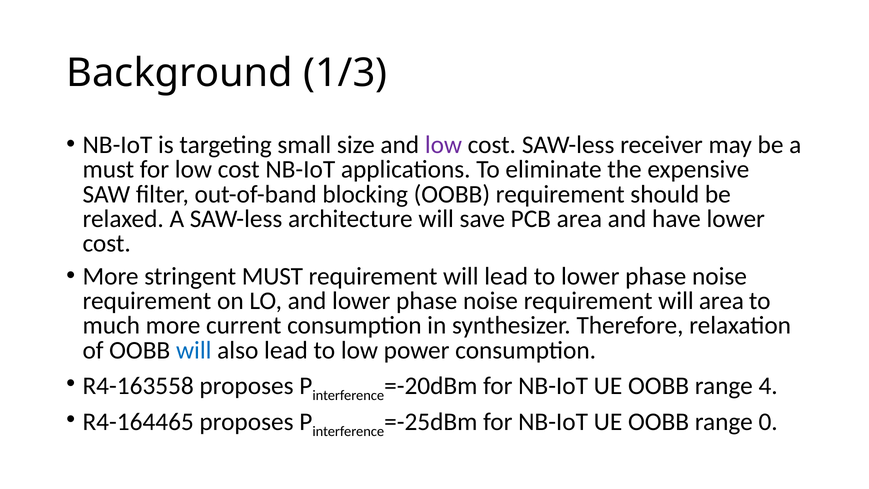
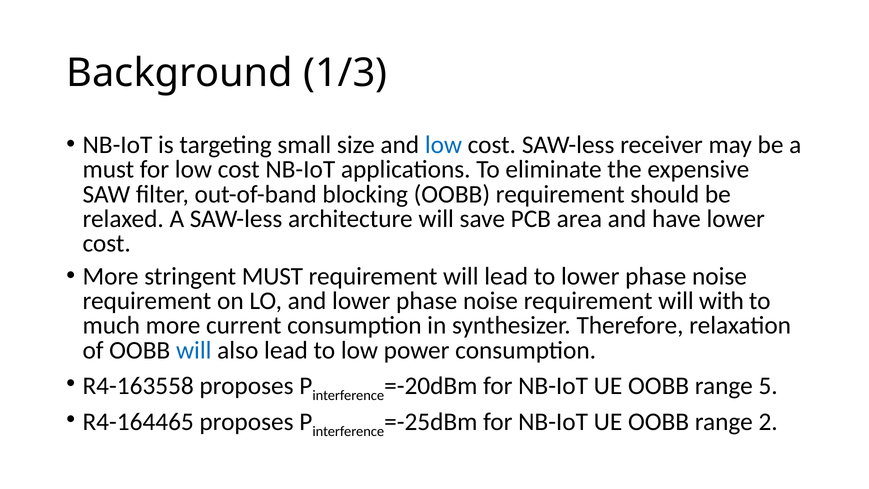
low colour: purple -> blue (443, 145)
will area: area -> with (721, 301)
4: 4 -> 5 (768, 386)
0: 0 -> 2 (768, 422)
